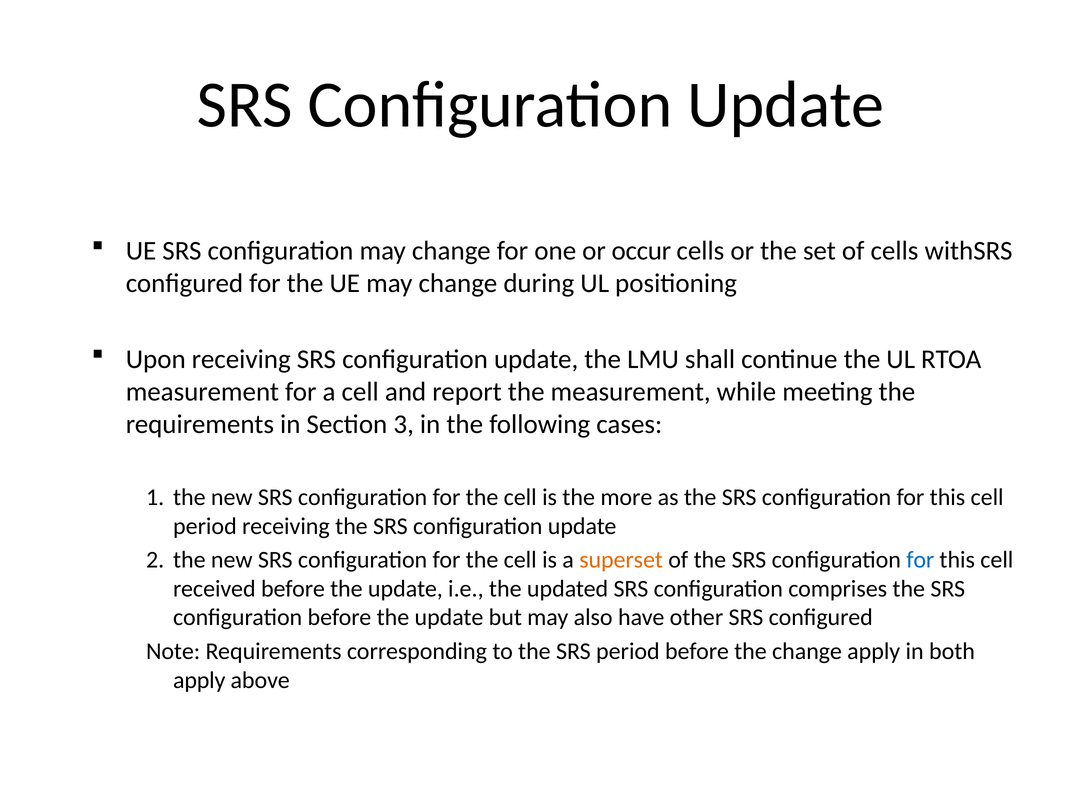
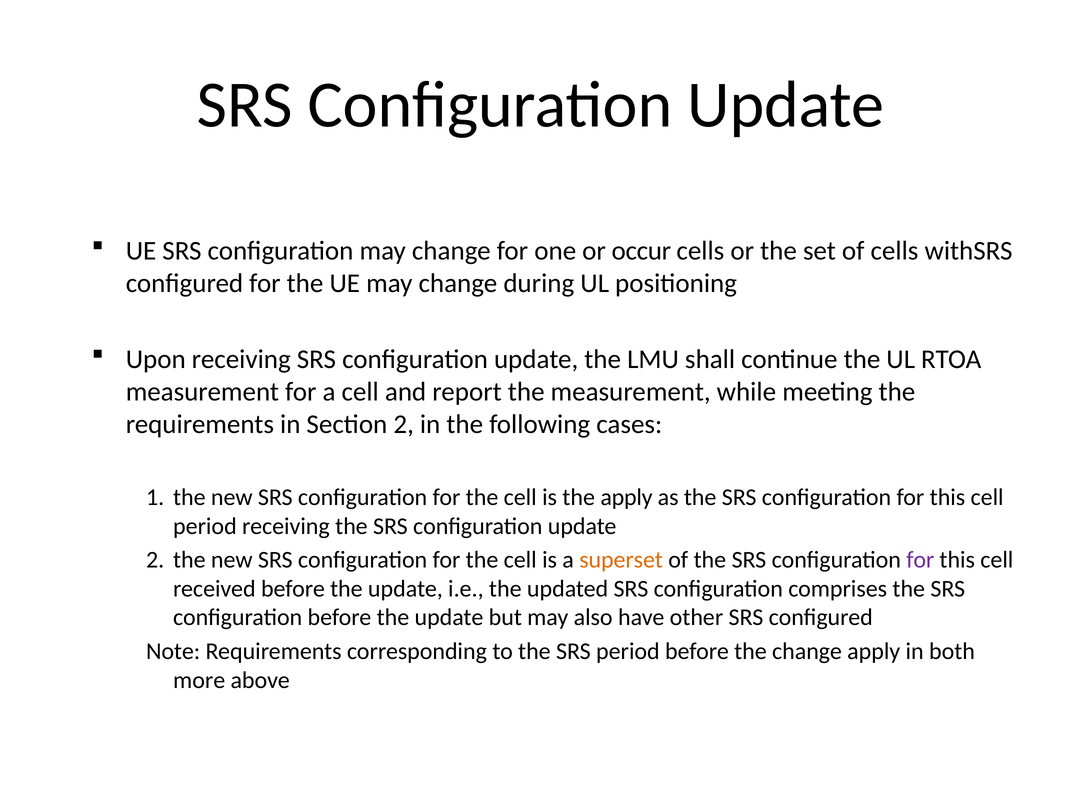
Section 3: 3 -> 2 (404, 424)
the more: more -> apply (626, 497)
for colour: blue -> purple (920, 559)
apply: apply -> more (199, 680)
